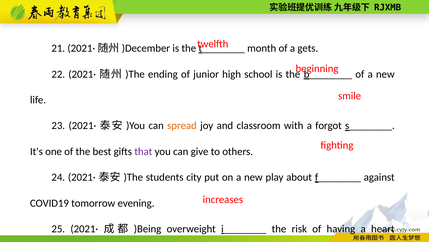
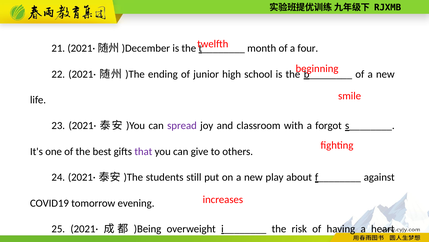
gets: gets -> four (308, 48)
spread colour: orange -> purple (182, 125)
city: city -> still (194, 177)
